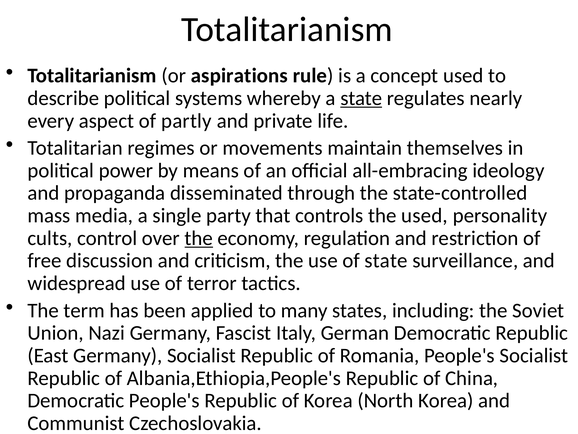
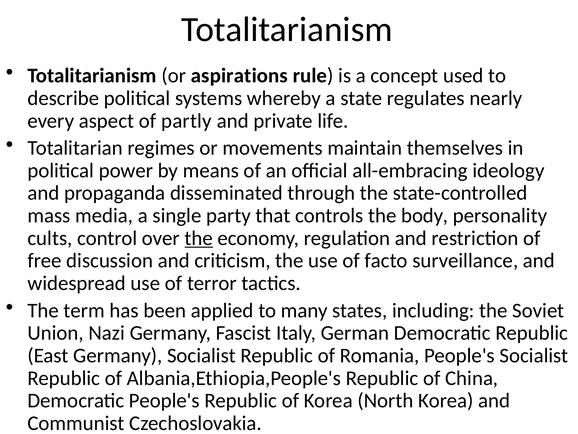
state underline: present -> none (361, 98)
the used: used -> body (425, 215)
of state: state -> facto (386, 260)
